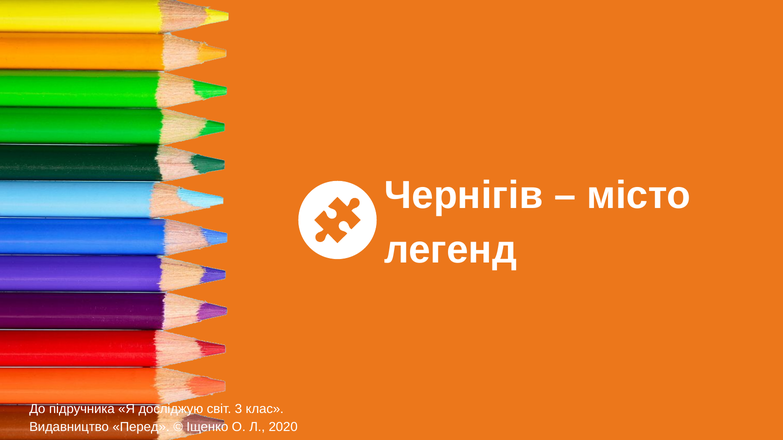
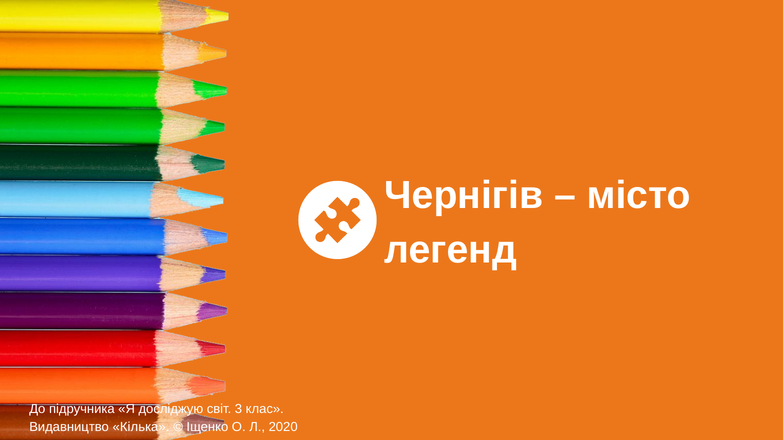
Перед: Перед -> Кілька (141, 428)
